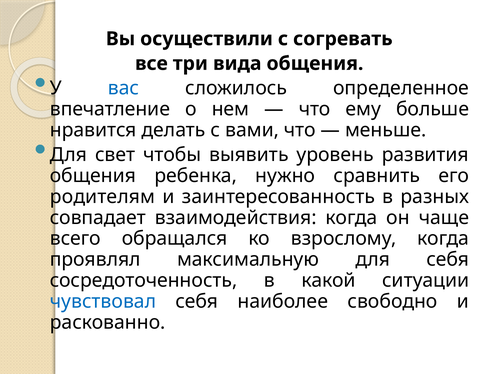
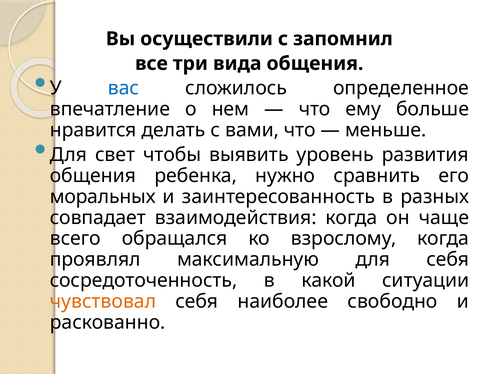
согревать: согревать -> запомнил (343, 39)
родителям: родителям -> моральных (103, 197)
чувствовал colour: blue -> orange (103, 302)
